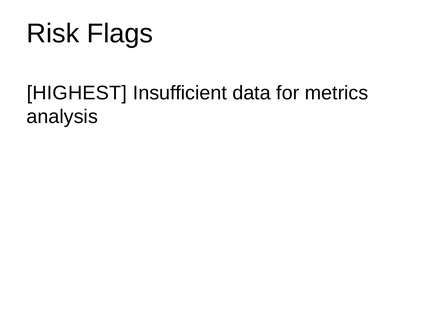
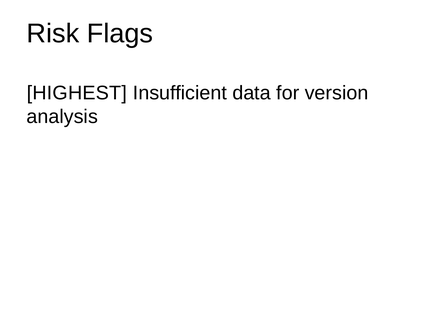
metrics: metrics -> version (337, 93)
